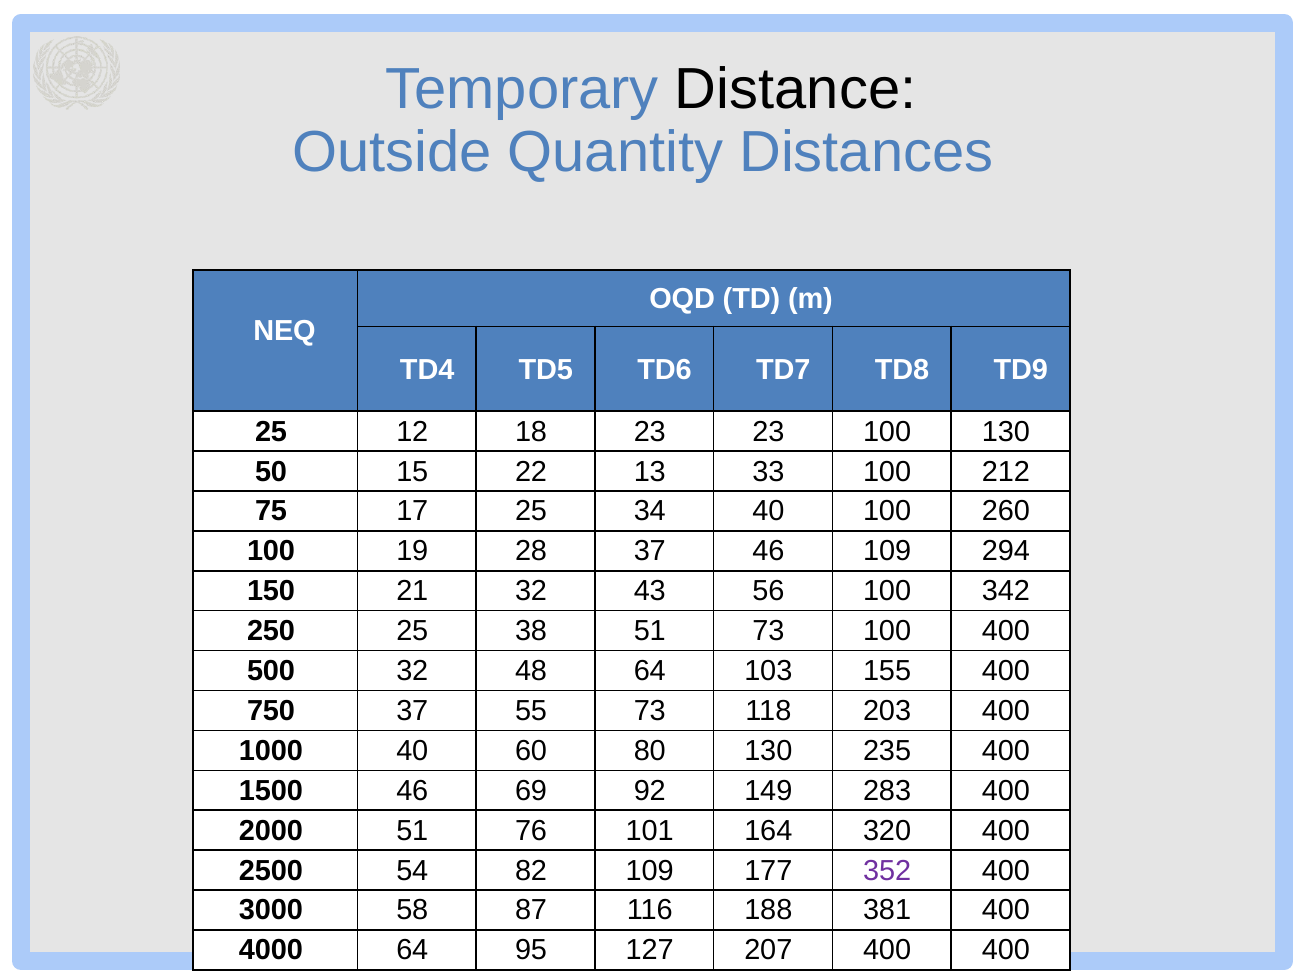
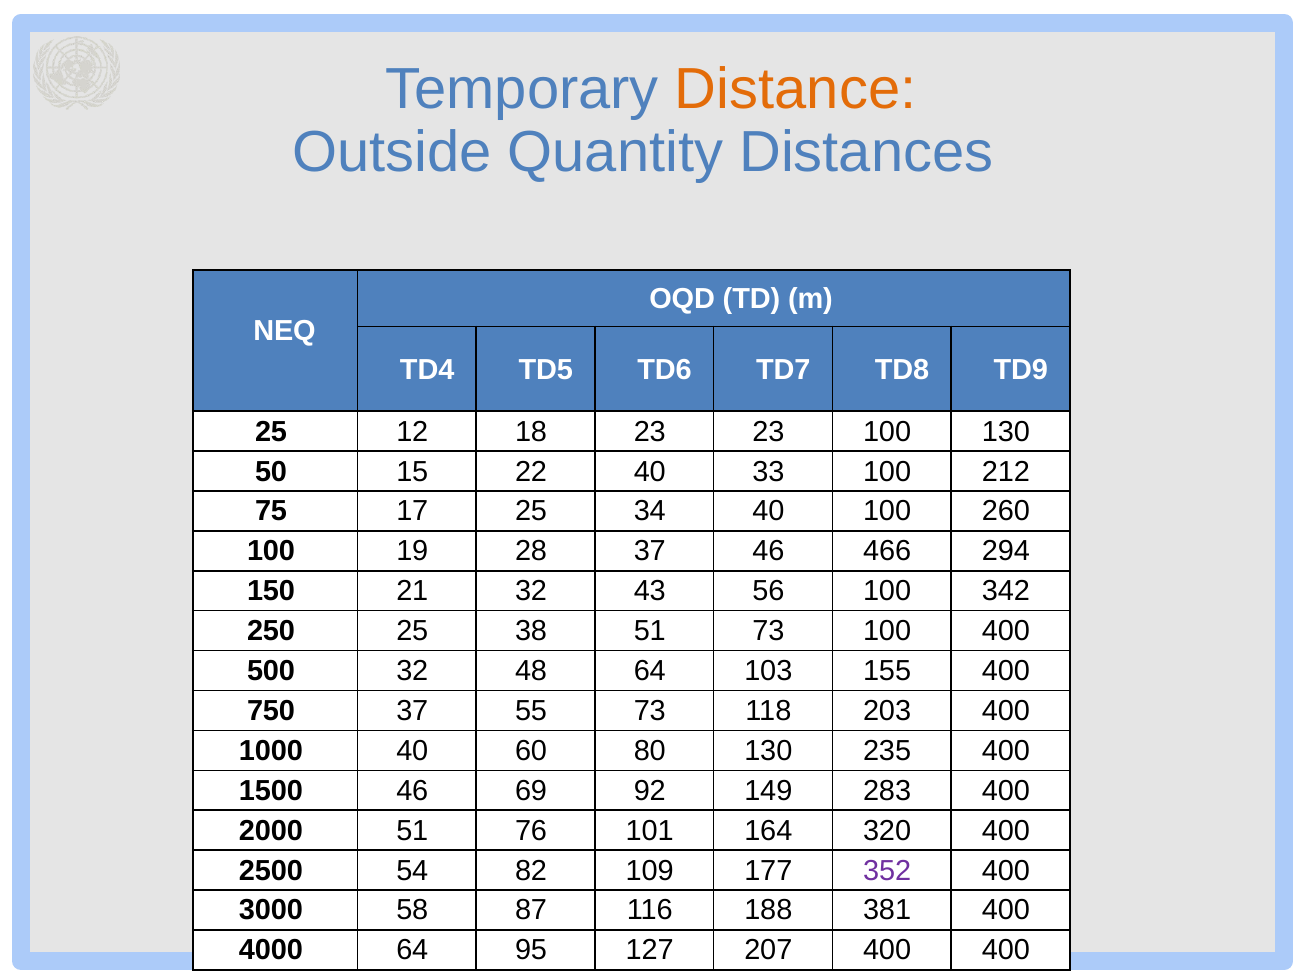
Distance colour: black -> orange (796, 89)
22 13: 13 -> 40 (650, 471)
46 109: 109 -> 466 (887, 551)
